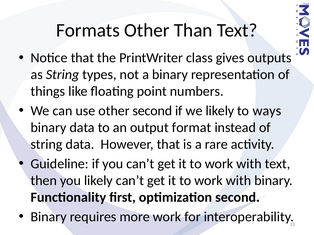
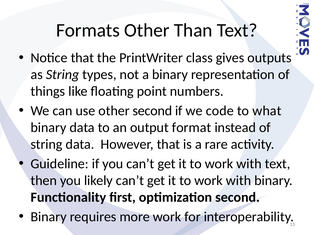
we likely: likely -> code (220, 111)
ways: ways -> what (267, 111)
